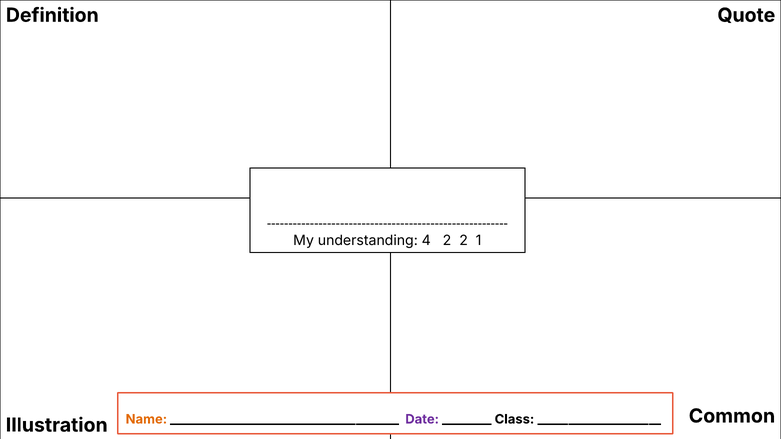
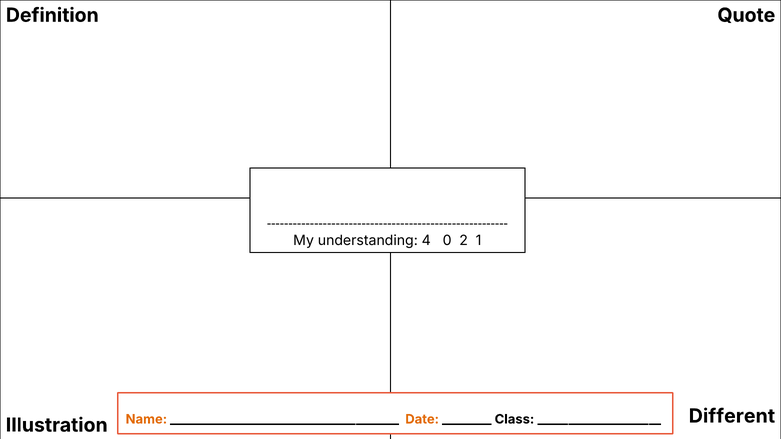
4 2: 2 -> 0 (447, 241)
Common: Common -> Different (732, 416)
Date colour: purple -> orange (422, 420)
